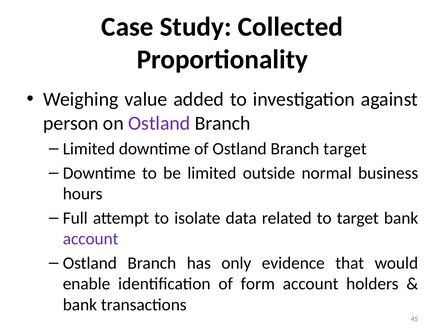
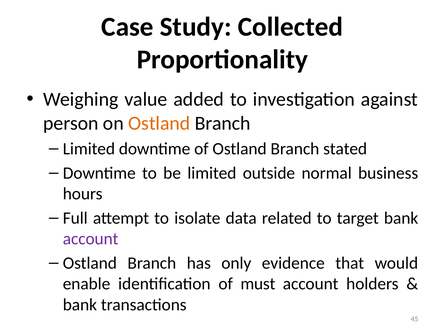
Ostland colour: purple -> orange (159, 123)
Branch target: target -> stated (345, 149)
form: form -> must (258, 284)
